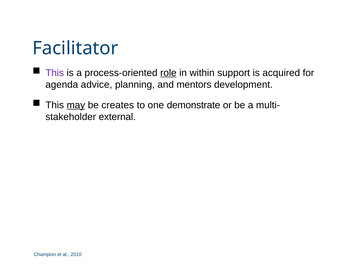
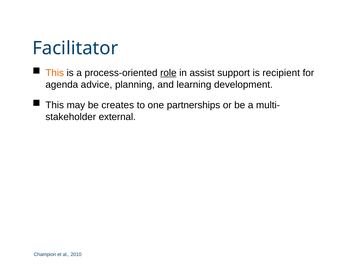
This colour: purple -> orange (55, 73)
within: within -> assist (202, 73)
acquired: acquired -> recipient (281, 73)
mentors: mentors -> learning (194, 85)
may underline: present -> none (76, 105)
demonstrate: demonstrate -> partnerships (194, 105)
